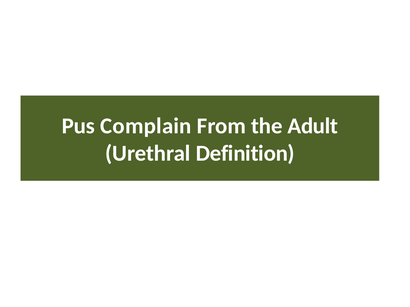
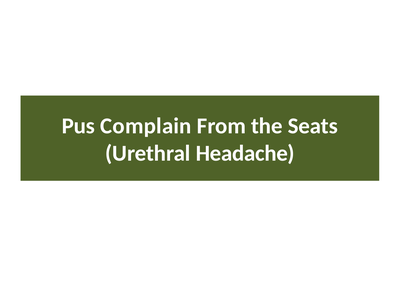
Adult: Adult -> Seats (313, 126)
Definition: Definition -> Headache (245, 154)
